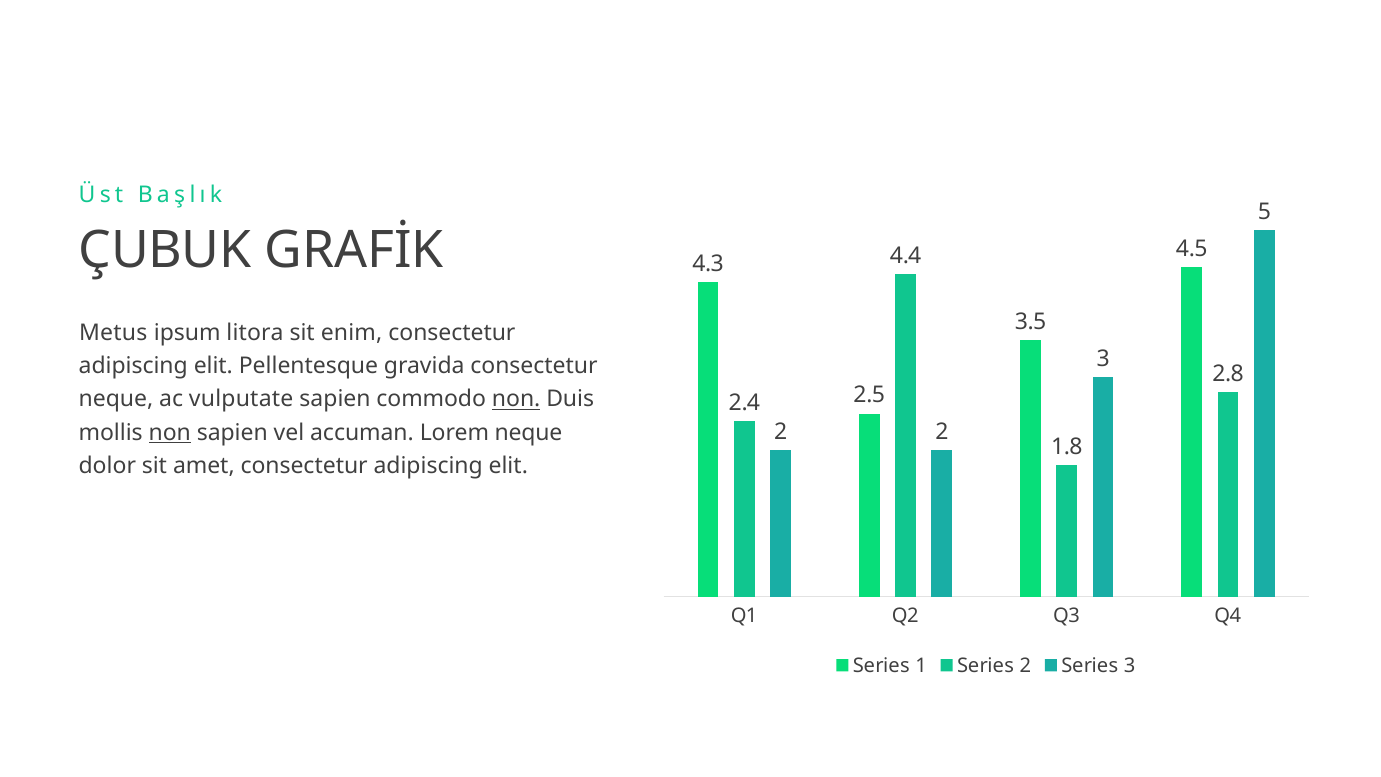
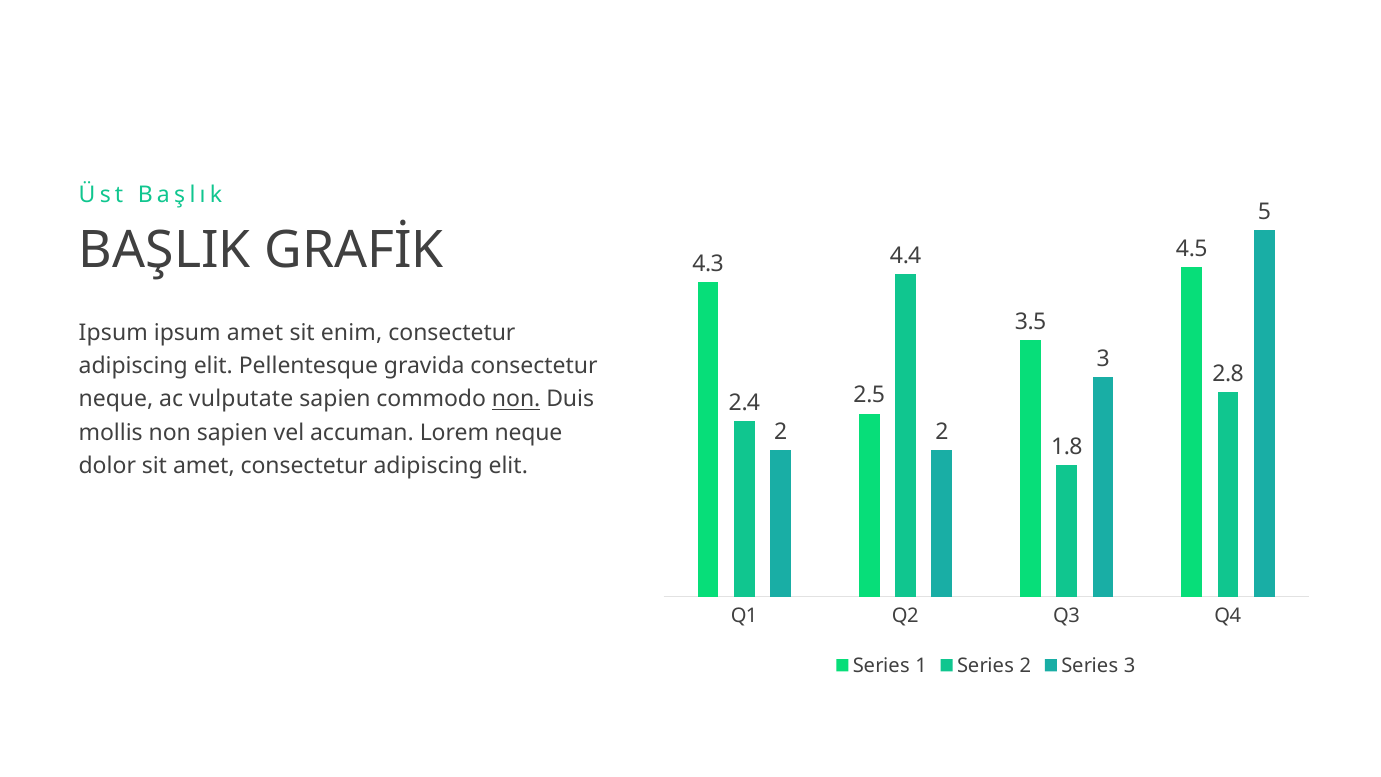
ÇUBUK: ÇUBUK -> BAŞLIK (165, 251)
Metus: Metus -> Ipsum (113, 333)
ipsum litora: litora -> amet (255, 333)
non underline: present -> none (170, 432)
